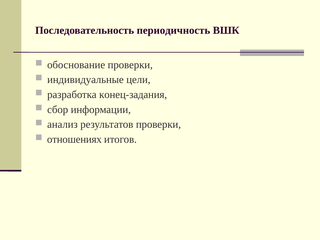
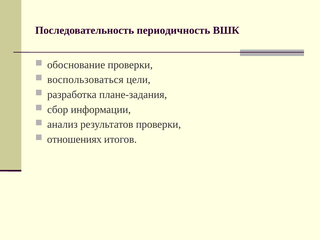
индивидуальные: индивидуальные -> воспользоваться (85, 80)
конец-задания: конец-задания -> плане-задания (133, 95)
